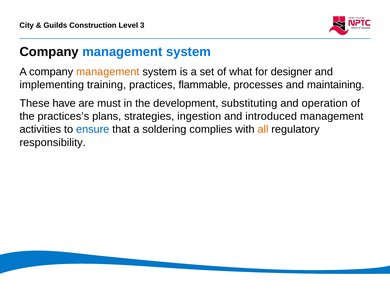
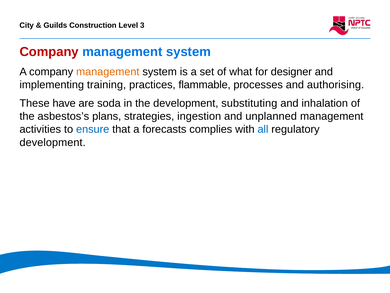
Company colour: black -> red (49, 52)
maintaining: maintaining -> authorising (336, 85)
must: must -> soda (109, 103)
operation: operation -> inhalation (325, 103)
practices’s: practices’s -> asbestos’s (63, 116)
introduced: introduced -> unplanned (271, 116)
soldering: soldering -> forecasts (164, 129)
all colour: orange -> blue (263, 129)
responsibility: responsibility -> development (53, 142)
